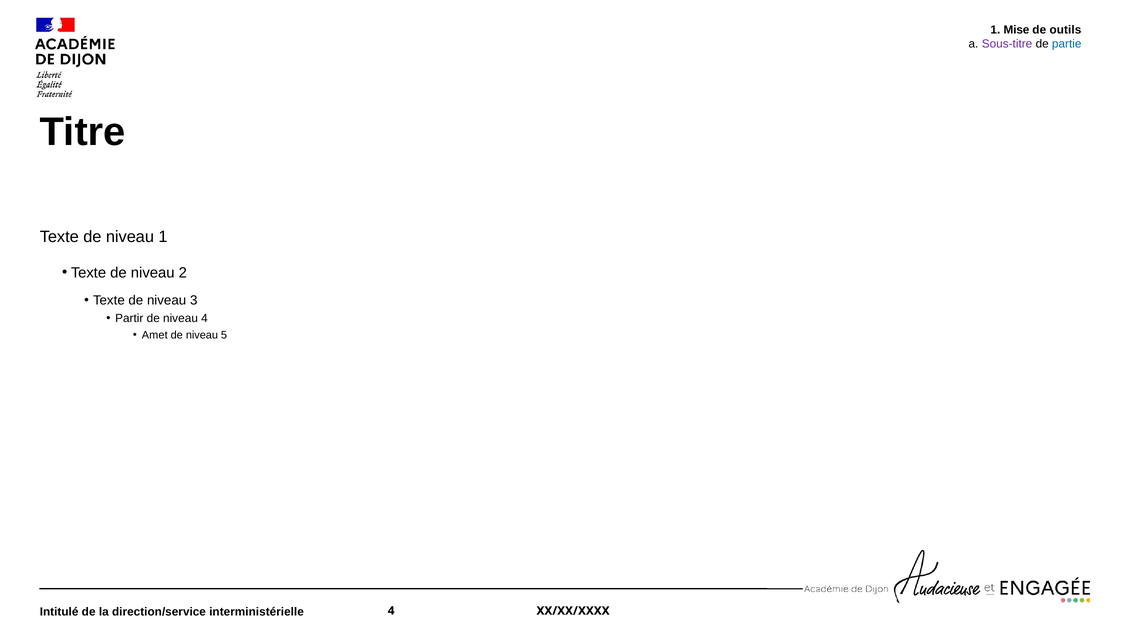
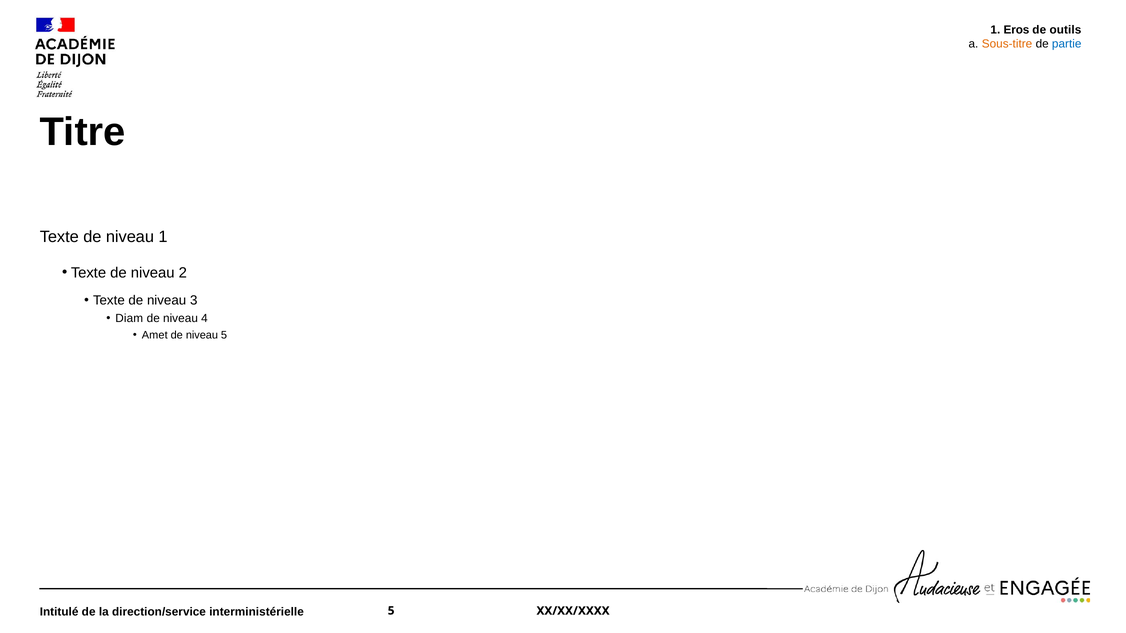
Mise: Mise -> Eros (1016, 30)
Sous-titre colour: purple -> orange (1007, 44)
Partir: Partir -> Diam (129, 319)
interministérielle 4: 4 -> 5 (391, 611)
